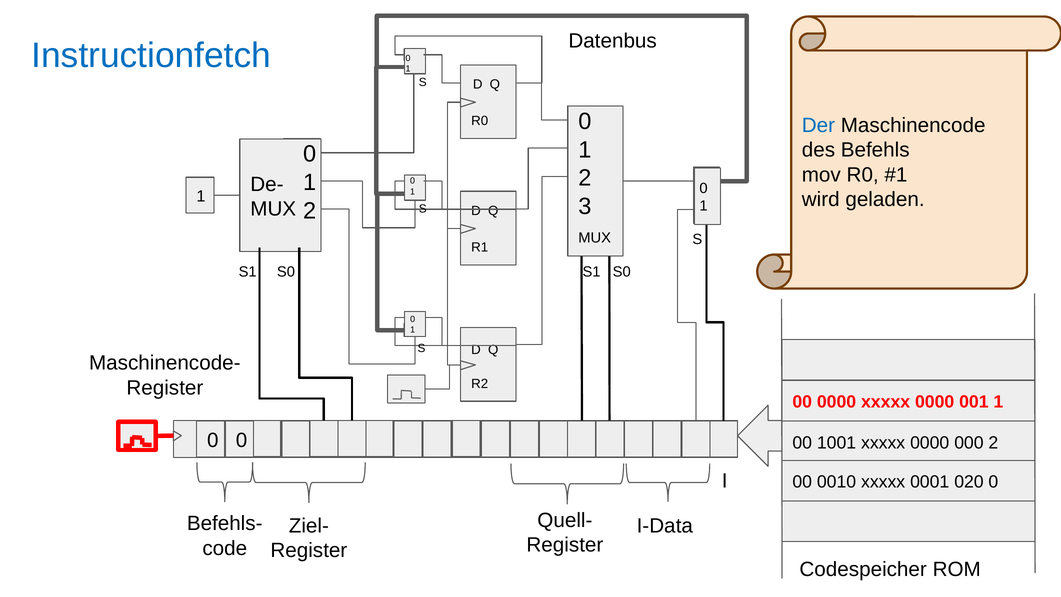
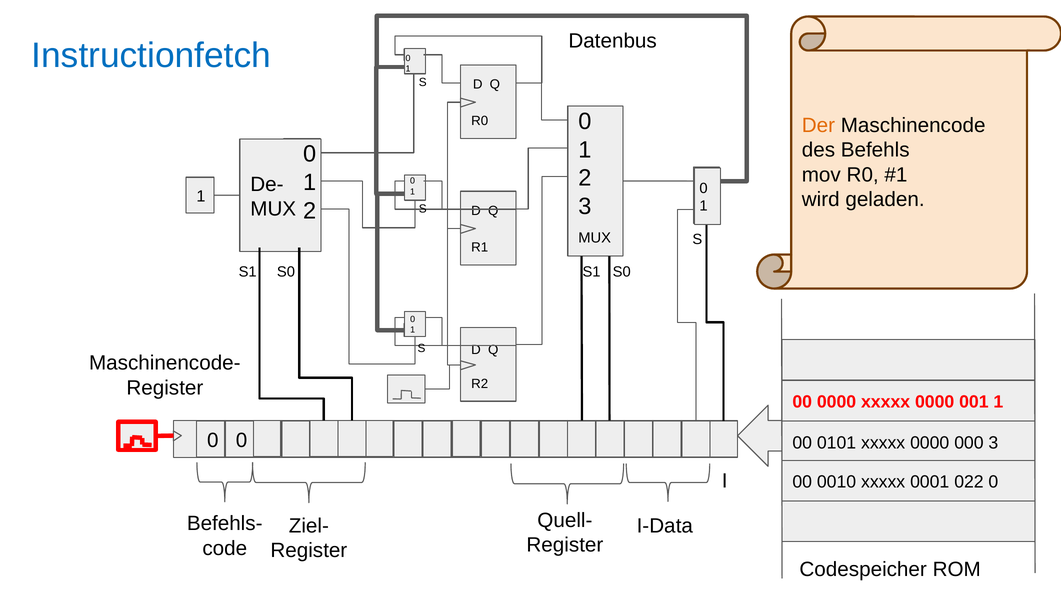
Der colour: blue -> orange (818, 125)
1001: 1001 -> 0101 (837, 443)
000 2: 2 -> 3 (993, 443)
020: 020 -> 022 (969, 482)
